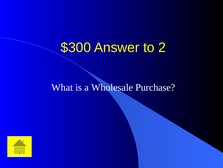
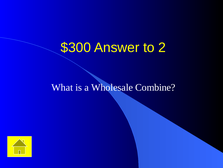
Purchase: Purchase -> Combine (155, 87)
